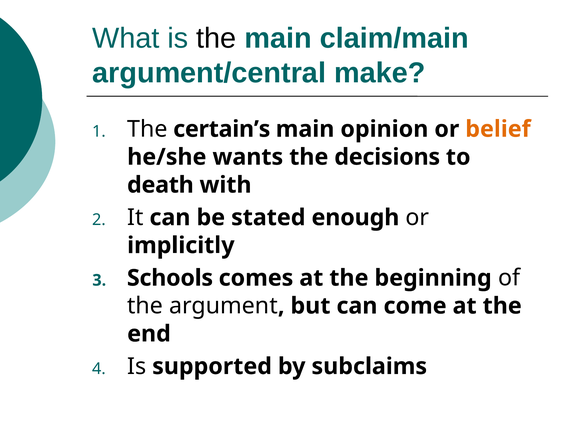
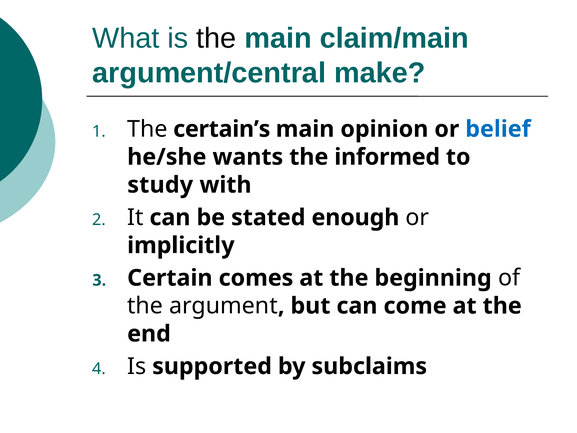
belief colour: orange -> blue (498, 129)
decisions: decisions -> informed (387, 157)
death: death -> study (160, 185)
Schools: Schools -> Certain (170, 278)
